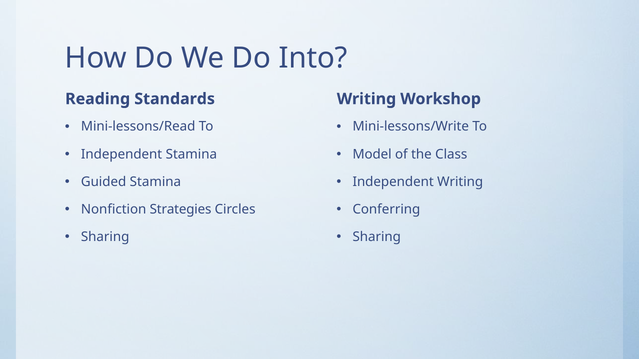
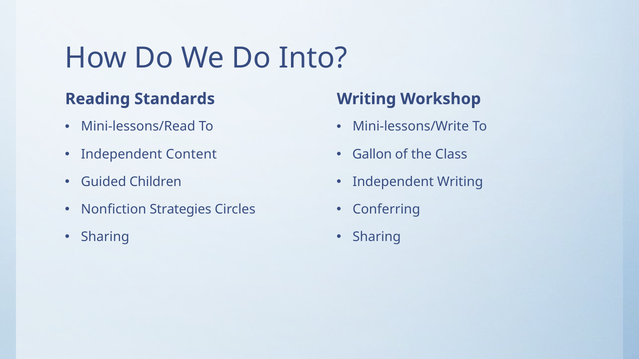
Independent Stamina: Stamina -> Content (191, 154)
Model: Model -> Gallon (372, 154)
Guided Stamina: Stamina -> Children (155, 182)
